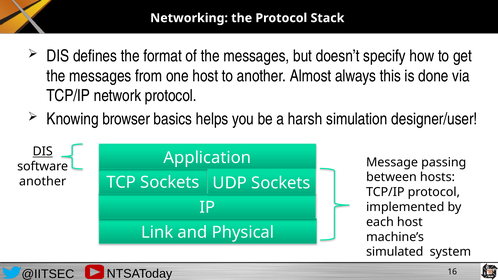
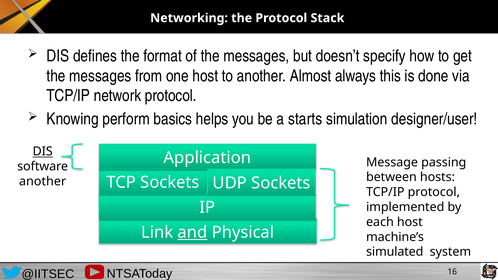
browser: browser -> perform (126, 119)
harsh: harsh -> starts (305, 119)
and underline: none -> present (192, 232)
